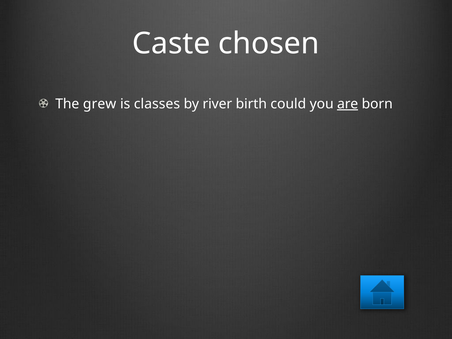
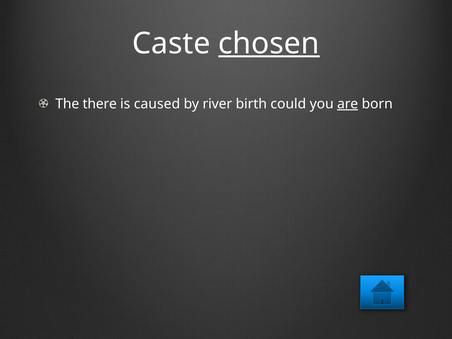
chosen underline: none -> present (269, 43)
grew: grew -> there (100, 104)
classes: classes -> caused (157, 104)
